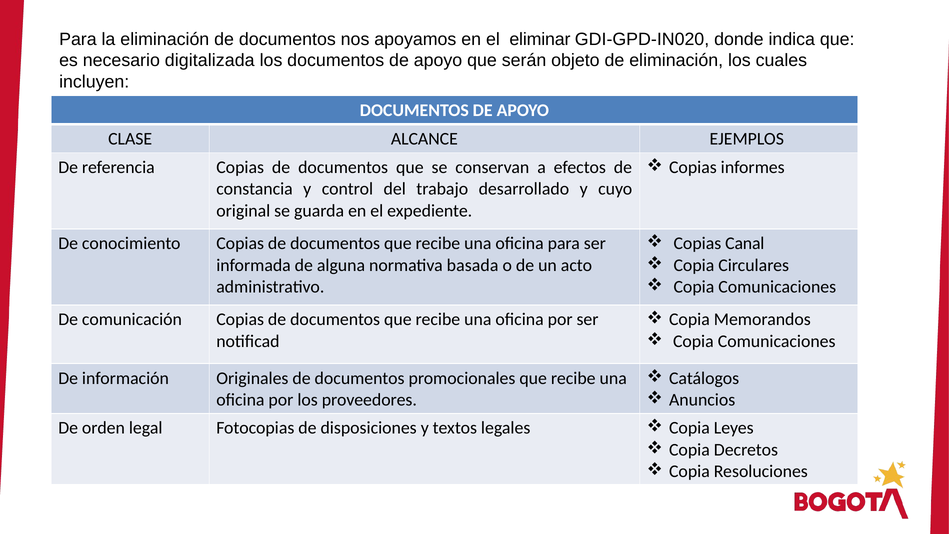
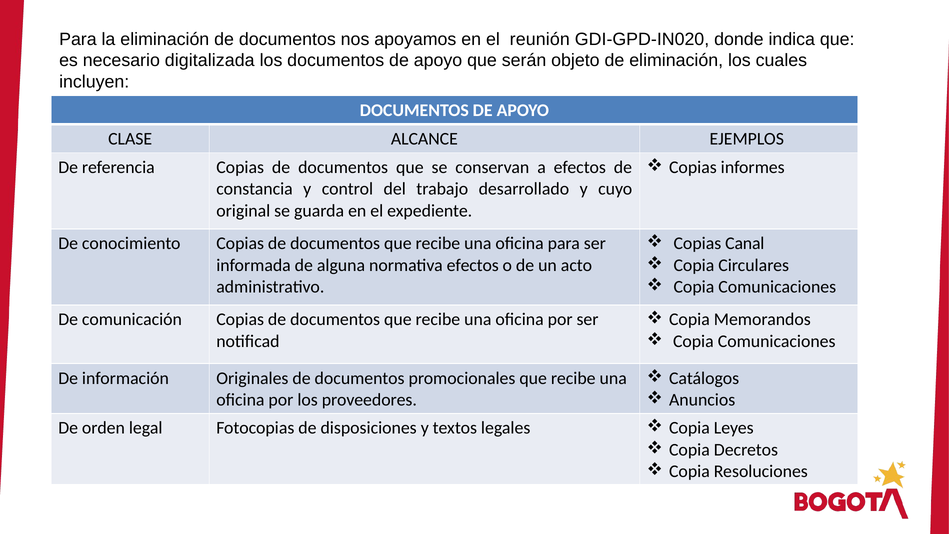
eliminar: eliminar -> reunión (540, 39)
normativa basada: basada -> efectos (473, 265)
